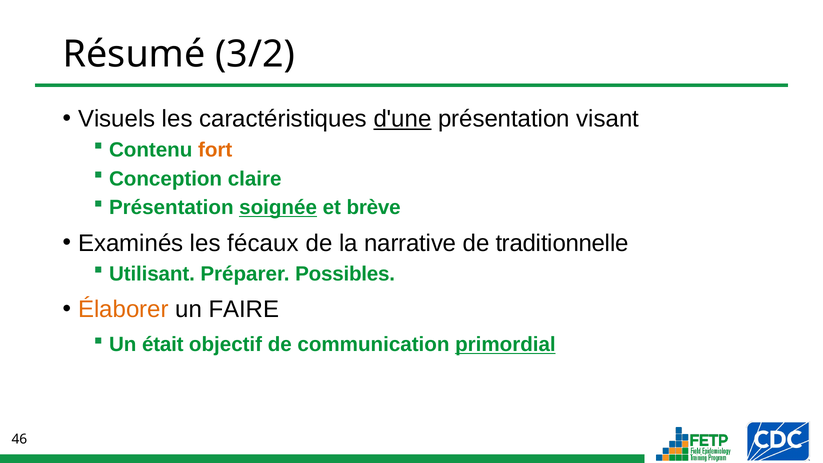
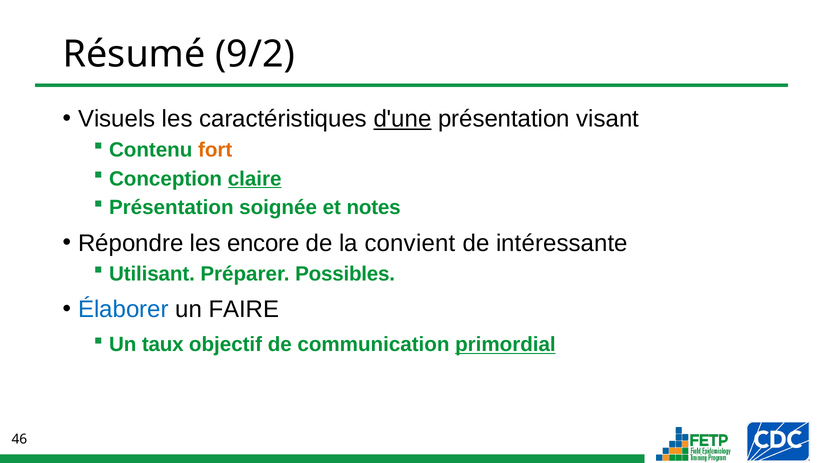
3/2: 3/2 -> 9/2 (255, 54)
claire underline: none -> present (255, 179)
soignée underline: present -> none (278, 208)
brève: brève -> notes (374, 208)
Examinés: Examinés -> Répondre (131, 243)
fécaux: fécaux -> encore (263, 243)
narrative: narrative -> convient (410, 243)
traditionnelle: traditionnelle -> intéressante (562, 243)
Élaborer colour: orange -> blue (123, 309)
était: était -> taux (163, 345)
